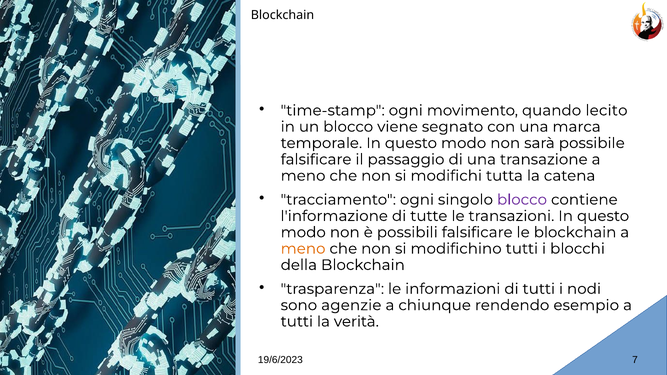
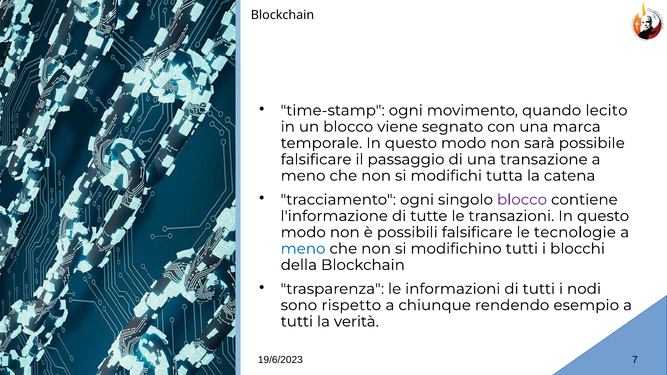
le blockchain: blockchain -> tecnologie (575, 232)
meno colour: orange -> blue (303, 249)
agenzie: agenzie -> rispetto (351, 305)
